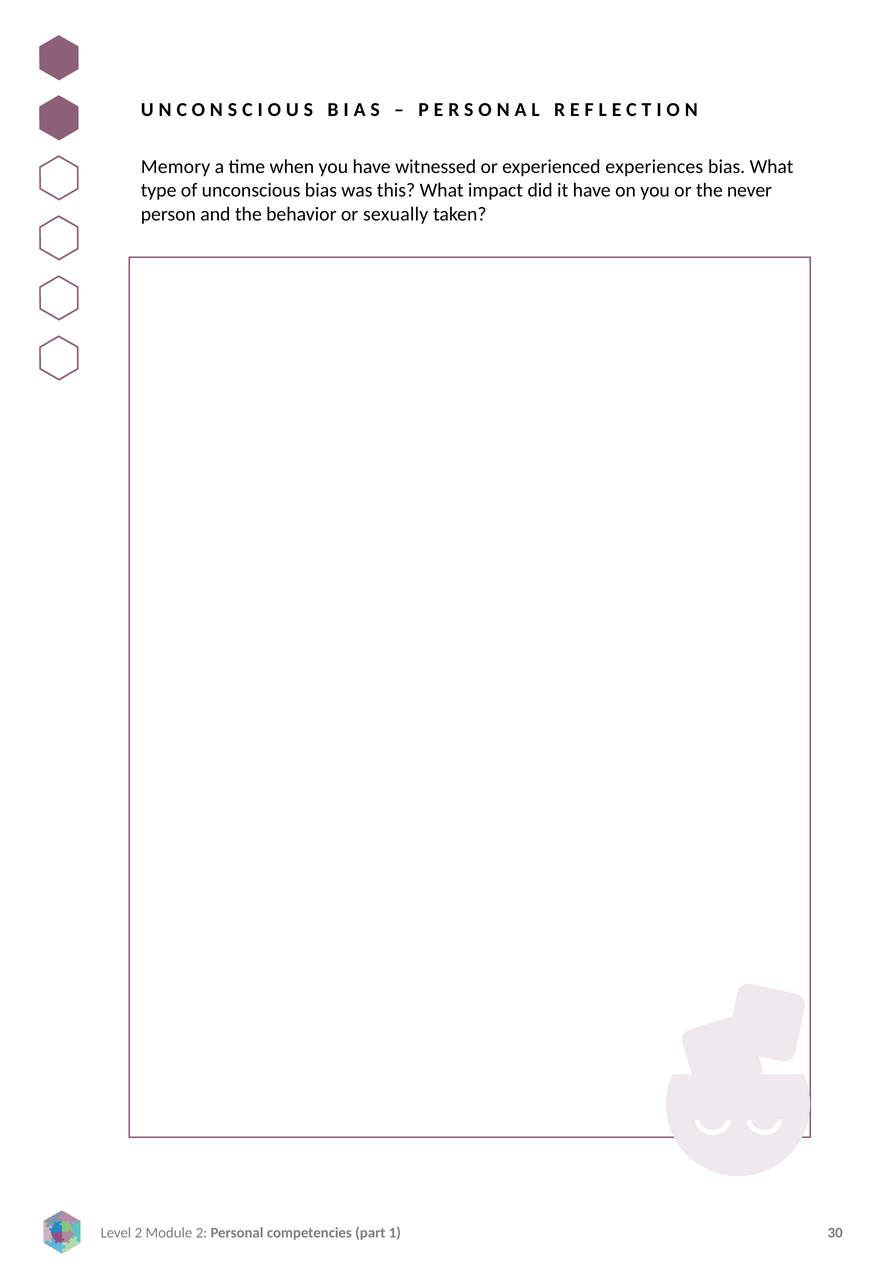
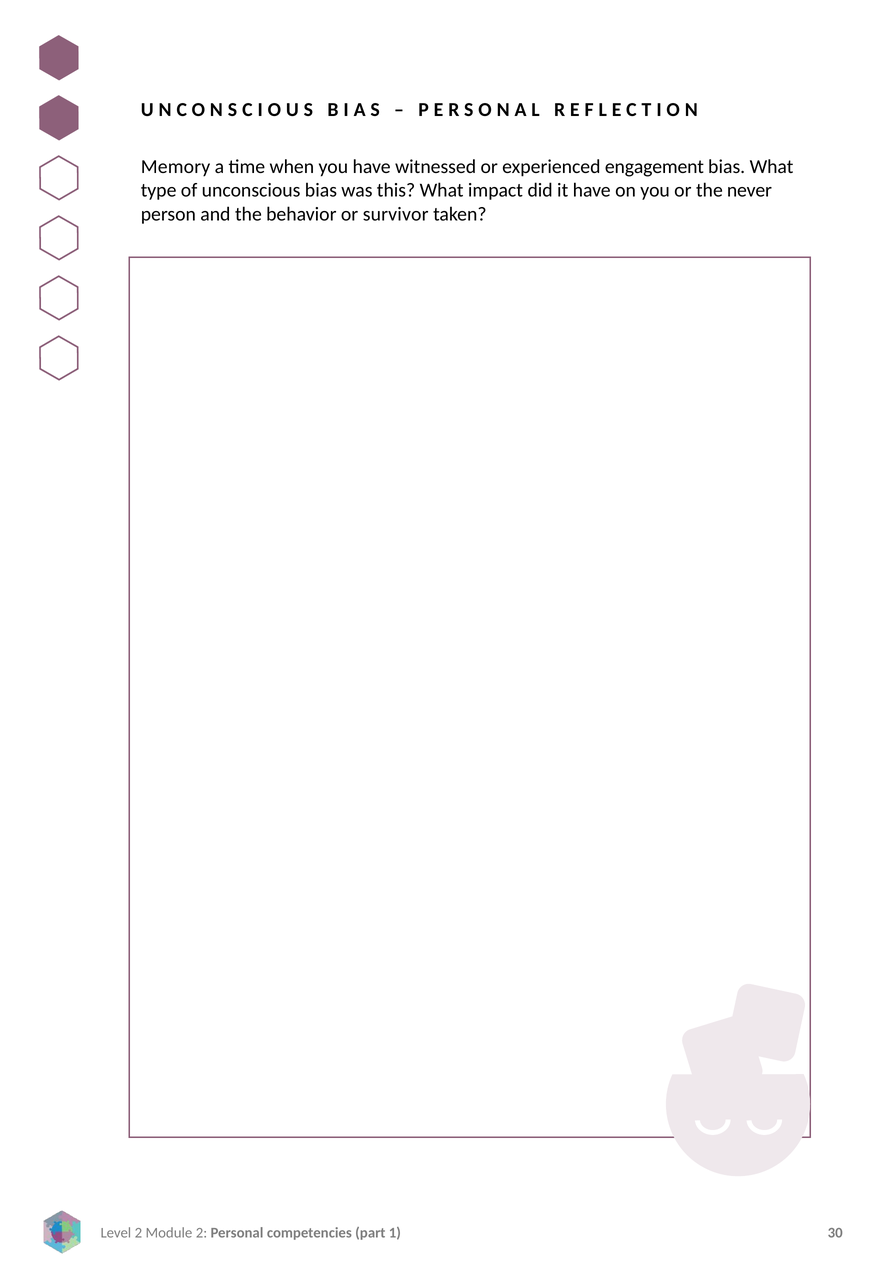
experiences: experiences -> engagement (654, 167)
sexually: sexually -> survivor (396, 214)
